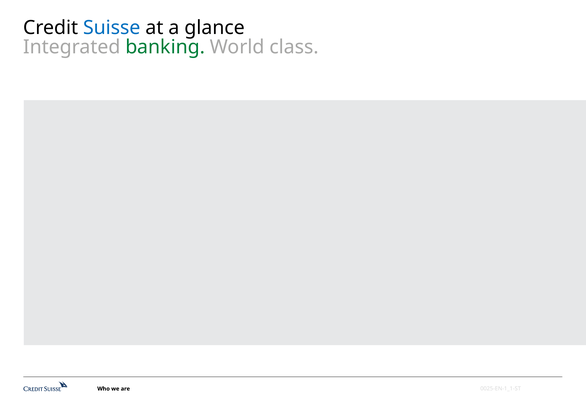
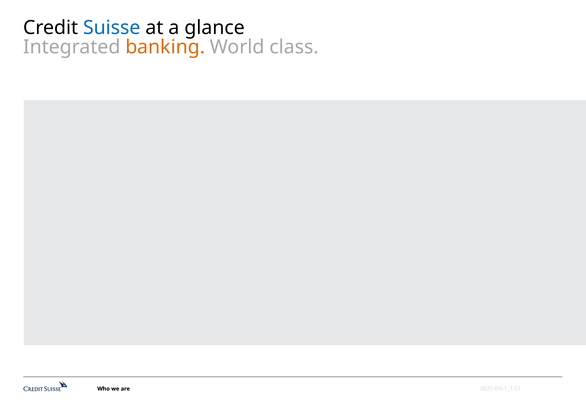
banking colour: green -> orange (165, 47)
